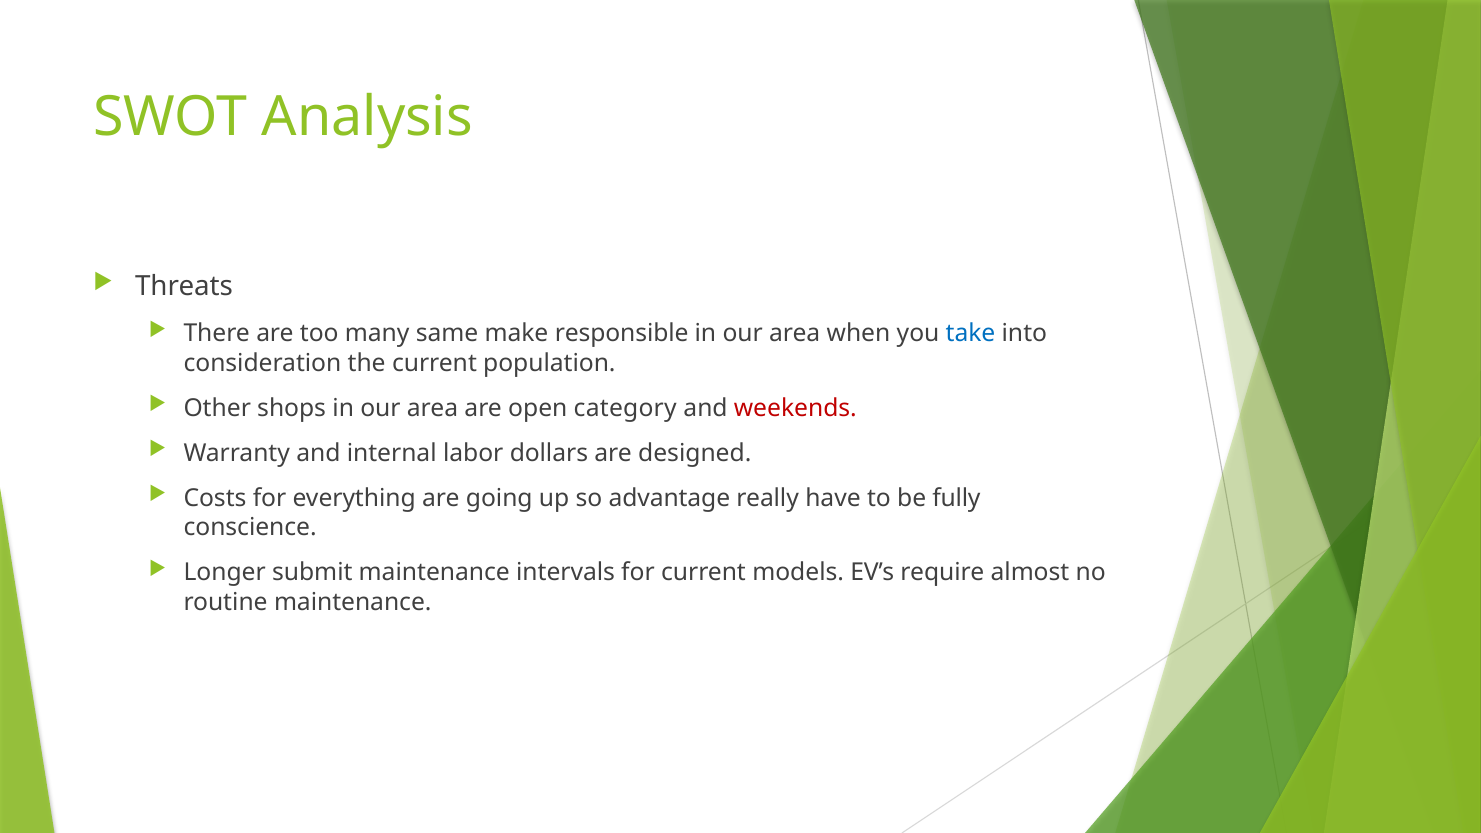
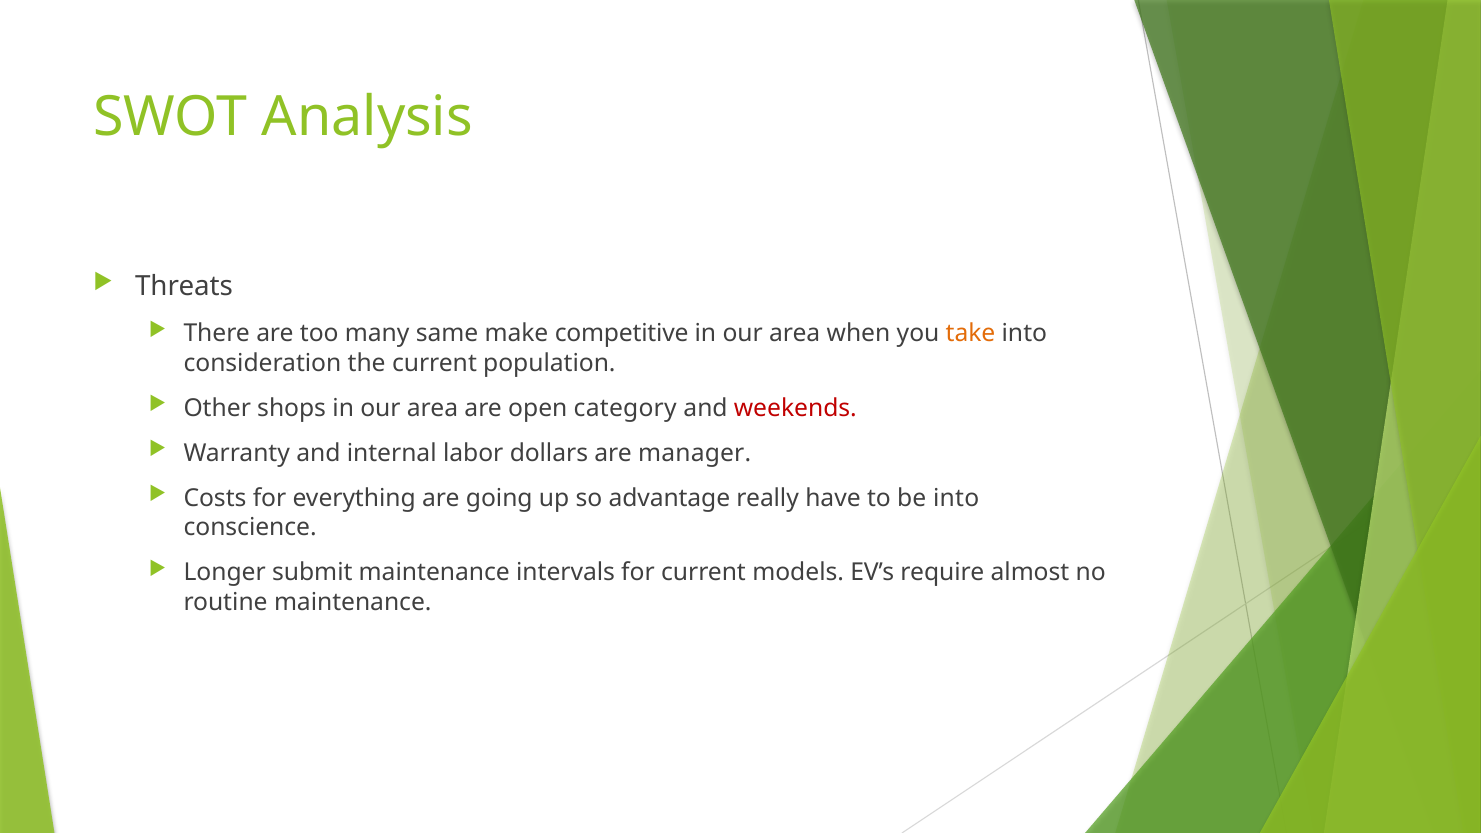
responsible: responsible -> competitive (622, 333)
take colour: blue -> orange (971, 333)
designed: designed -> manager (695, 453)
be fully: fully -> into (956, 498)
